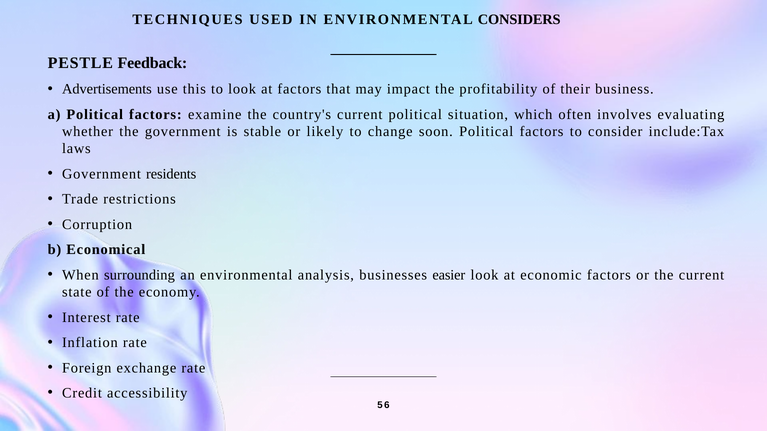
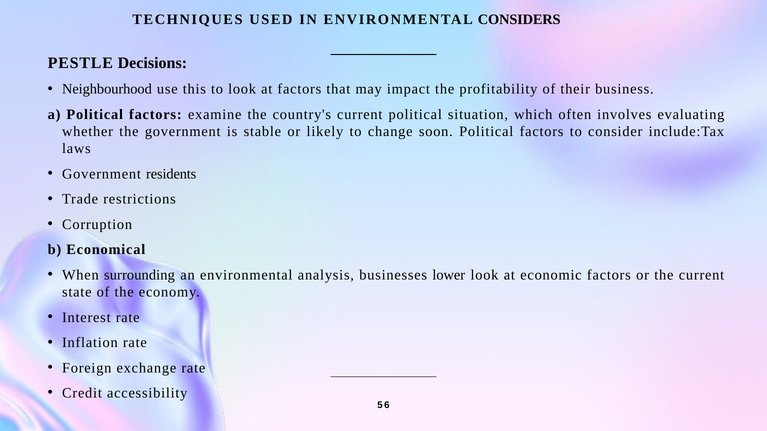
Feedback: Feedback -> Decisions (152, 63)
Advertisements: Advertisements -> Neighbourhood (107, 89)
easier: easier -> lower (449, 275)
